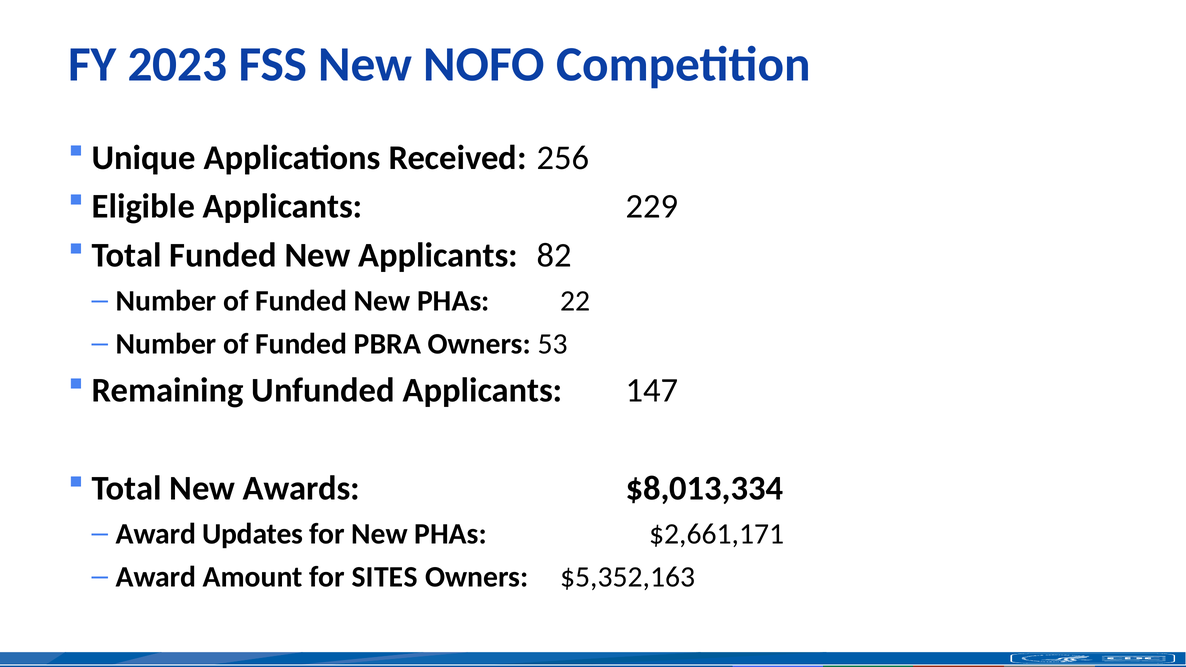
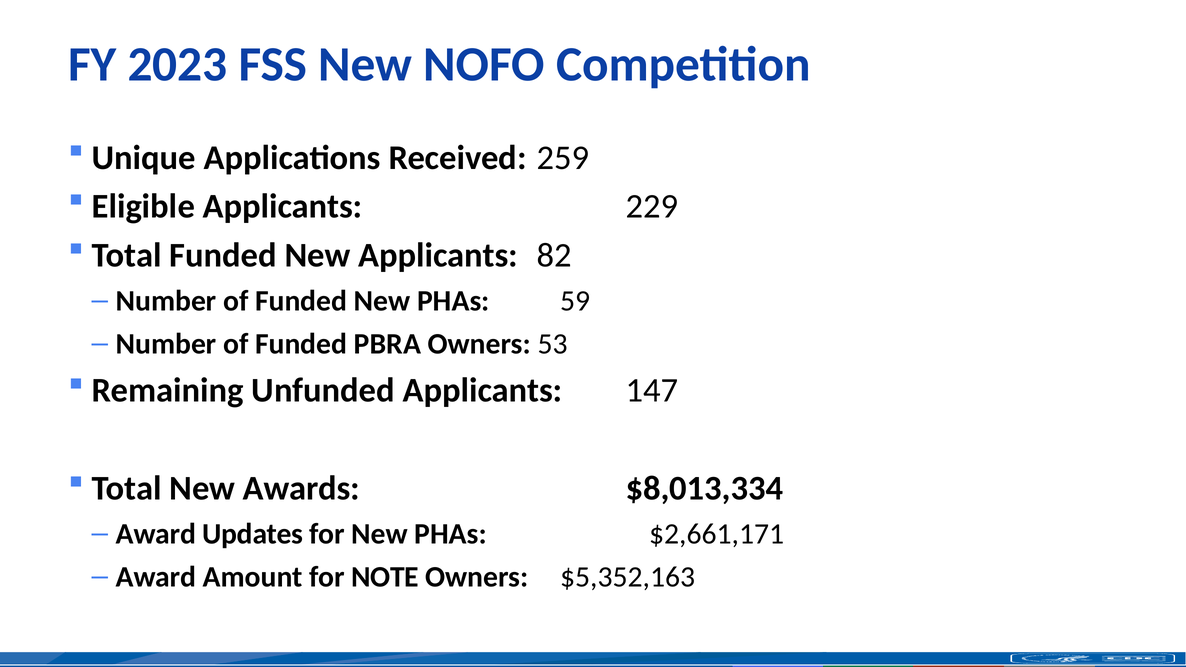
256: 256 -> 259 (563, 158)
22: 22 -> 59 (575, 301)
SITES: SITES -> NOTE (385, 577)
